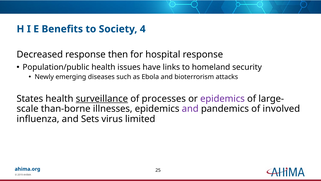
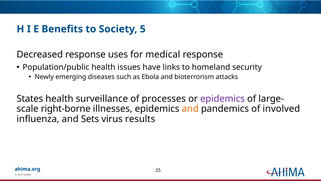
4: 4 -> 5 (143, 29)
then: then -> uses (118, 54)
hospital: hospital -> medical (163, 54)
surveillance underline: present -> none (102, 98)
than-borne: than-borne -> right-borne (66, 109)
and colour: purple -> orange (190, 109)
limited: limited -> results (140, 119)
